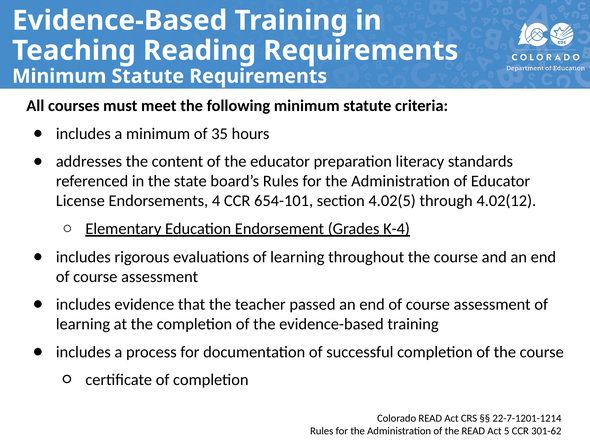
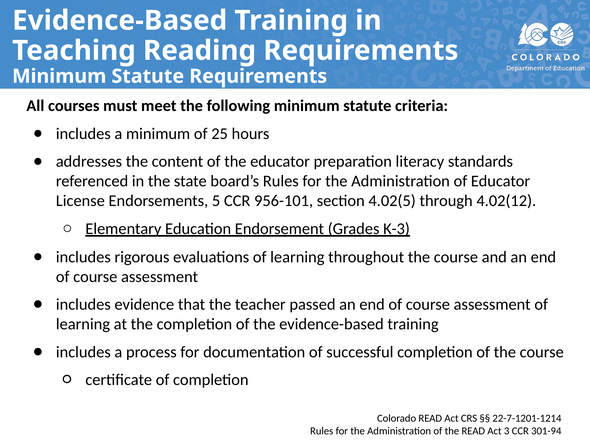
35: 35 -> 25 (220, 134)
4: 4 -> 5 (216, 201)
654-101: 654-101 -> 956-101 (284, 201)
K-4: K-4 -> K-3 (396, 229)
5: 5 -> 3 (507, 432)
301-62: 301-62 -> 301-94 (546, 432)
